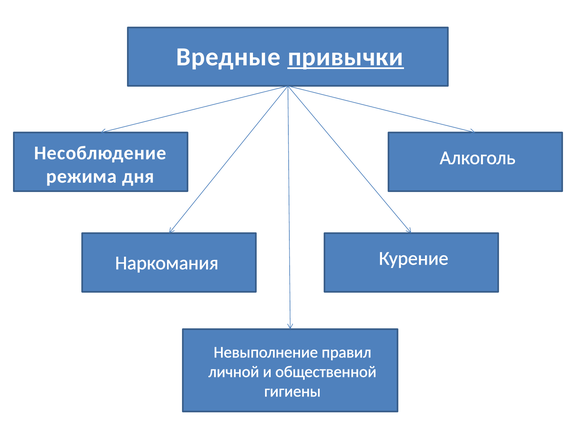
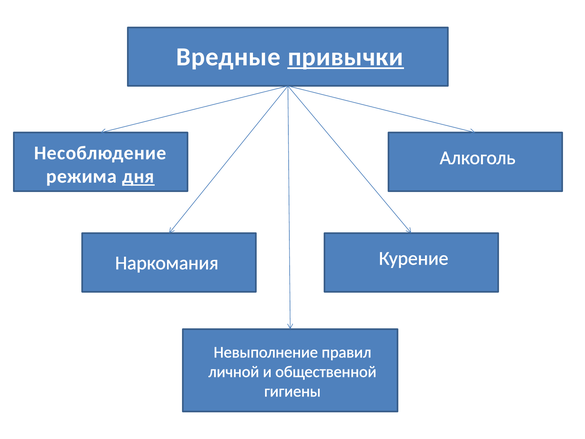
дня underline: none -> present (138, 176)
